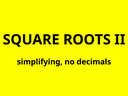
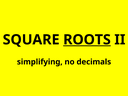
ROOTS underline: none -> present (87, 40)
